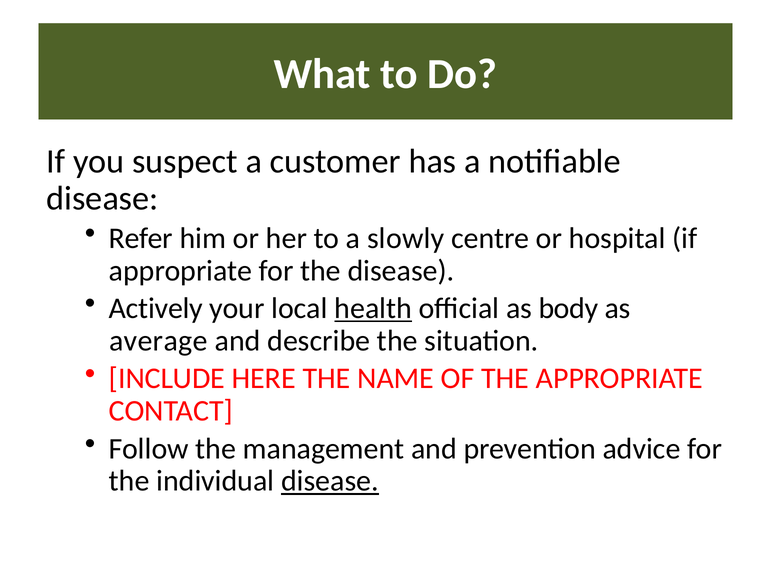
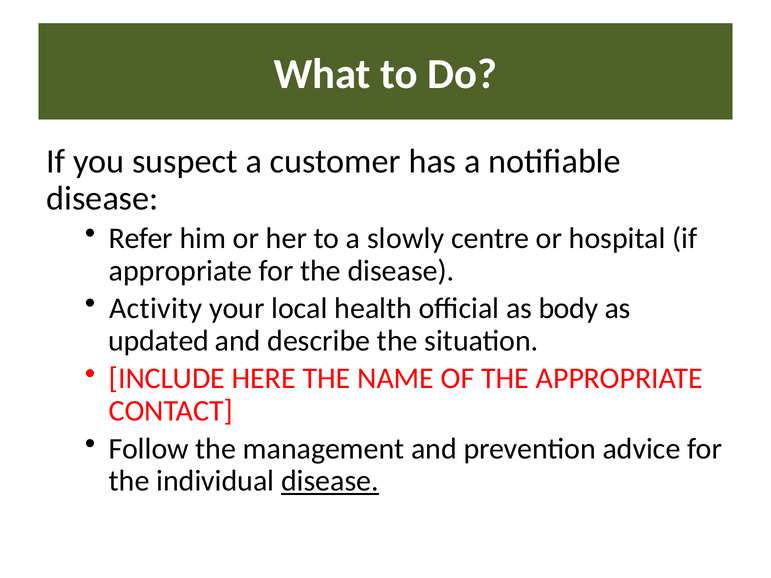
Actively: Actively -> Activity (156, 309)
health underline: present -> none (373, 309)
average: average -> updated (159, 341)
